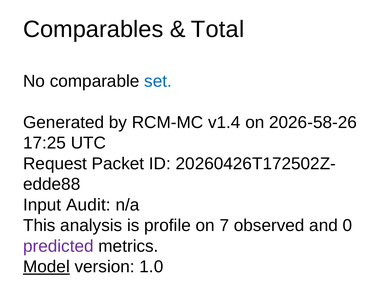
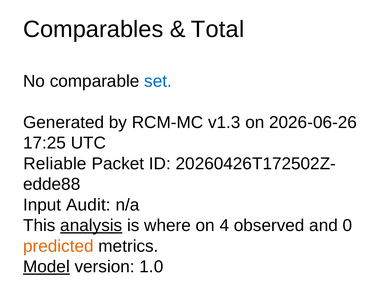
v1.4: v1.4 -> v1.3 (224, 122)
2026-58-26: 2026-58-26 -> 2026-06-26 (313, 122)
Request: Request -> Reliable (55, 163)
analysis underline: none -> present (91, 225)
profile: profile -> where (168, 225)
7: 7 -> 4 (224, 225)
predicted colour: purple -> orange (58, 246)
